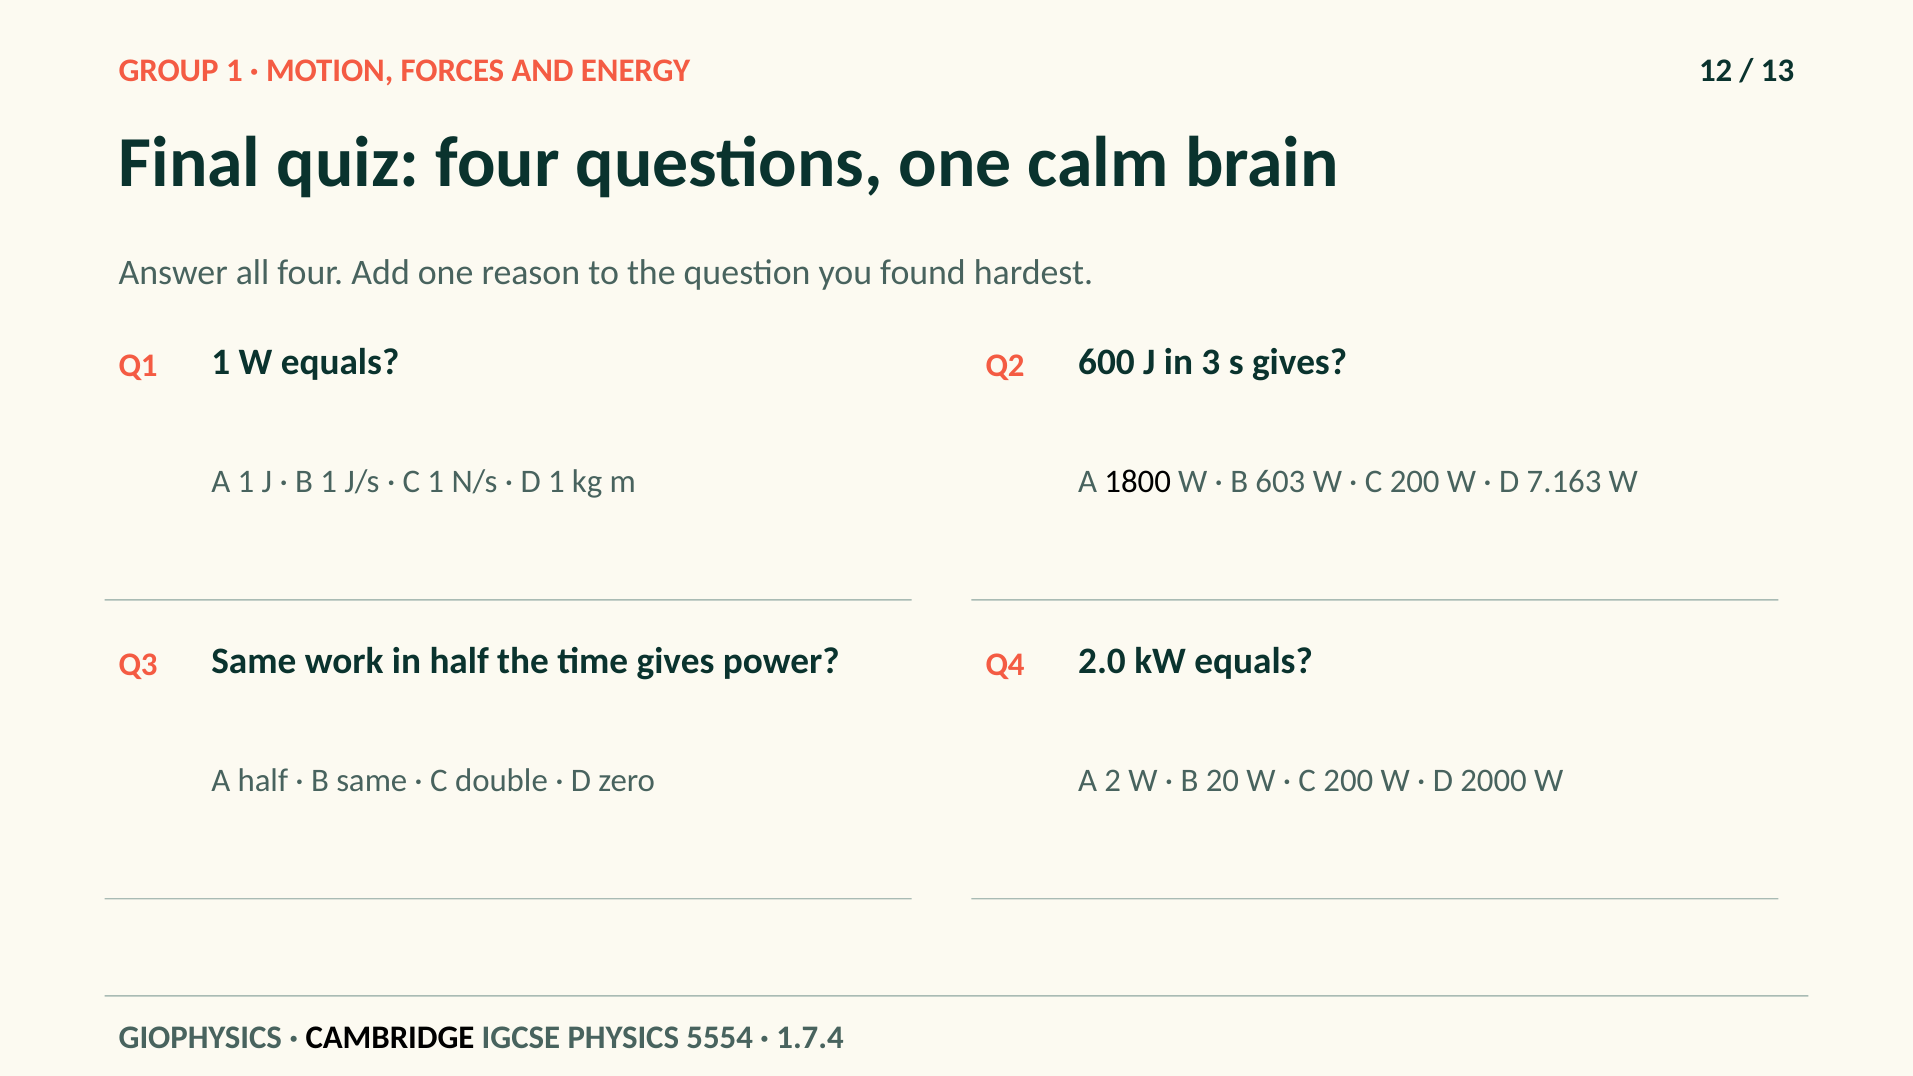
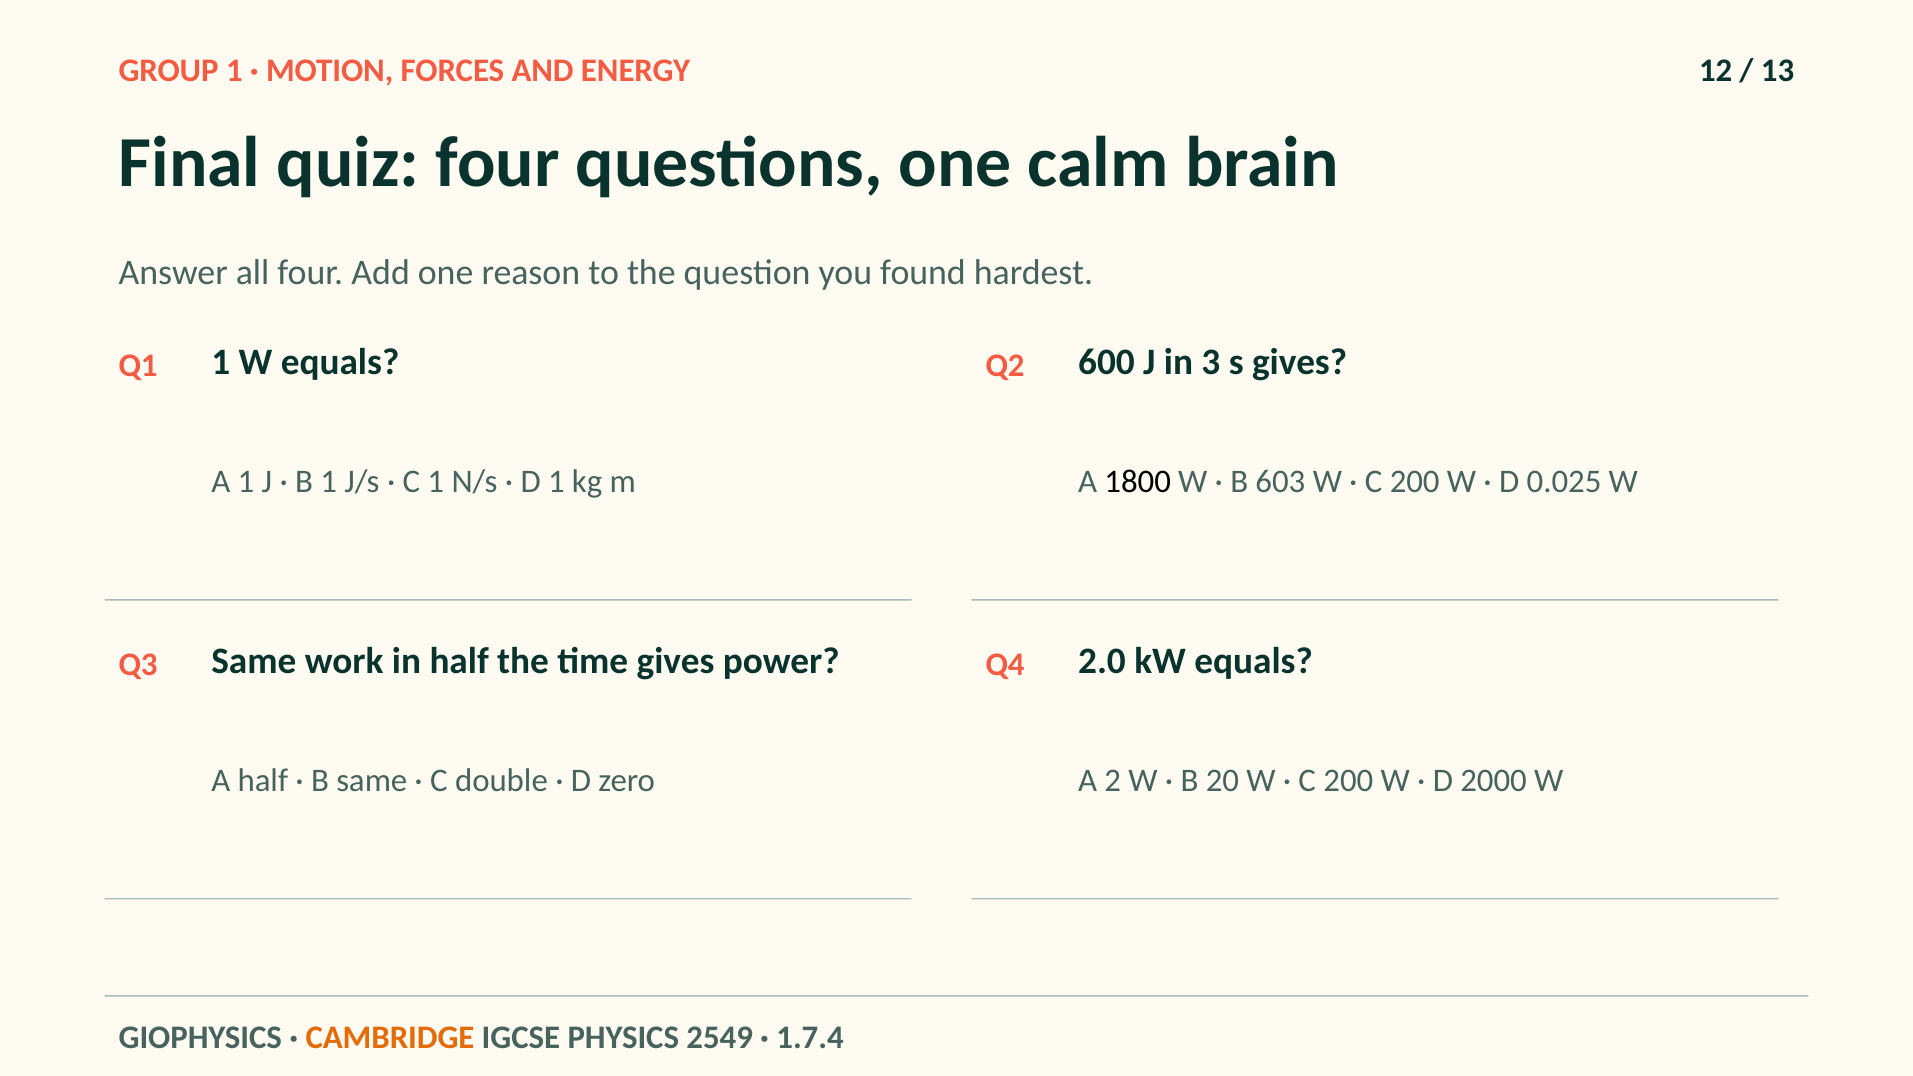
7.163: 7.163 -> 0.025 (1564, 482)
CAMBRIDGE colour: black -> orange (390, 1038)
5554: 5554 -> 2549 (720, 1038)
